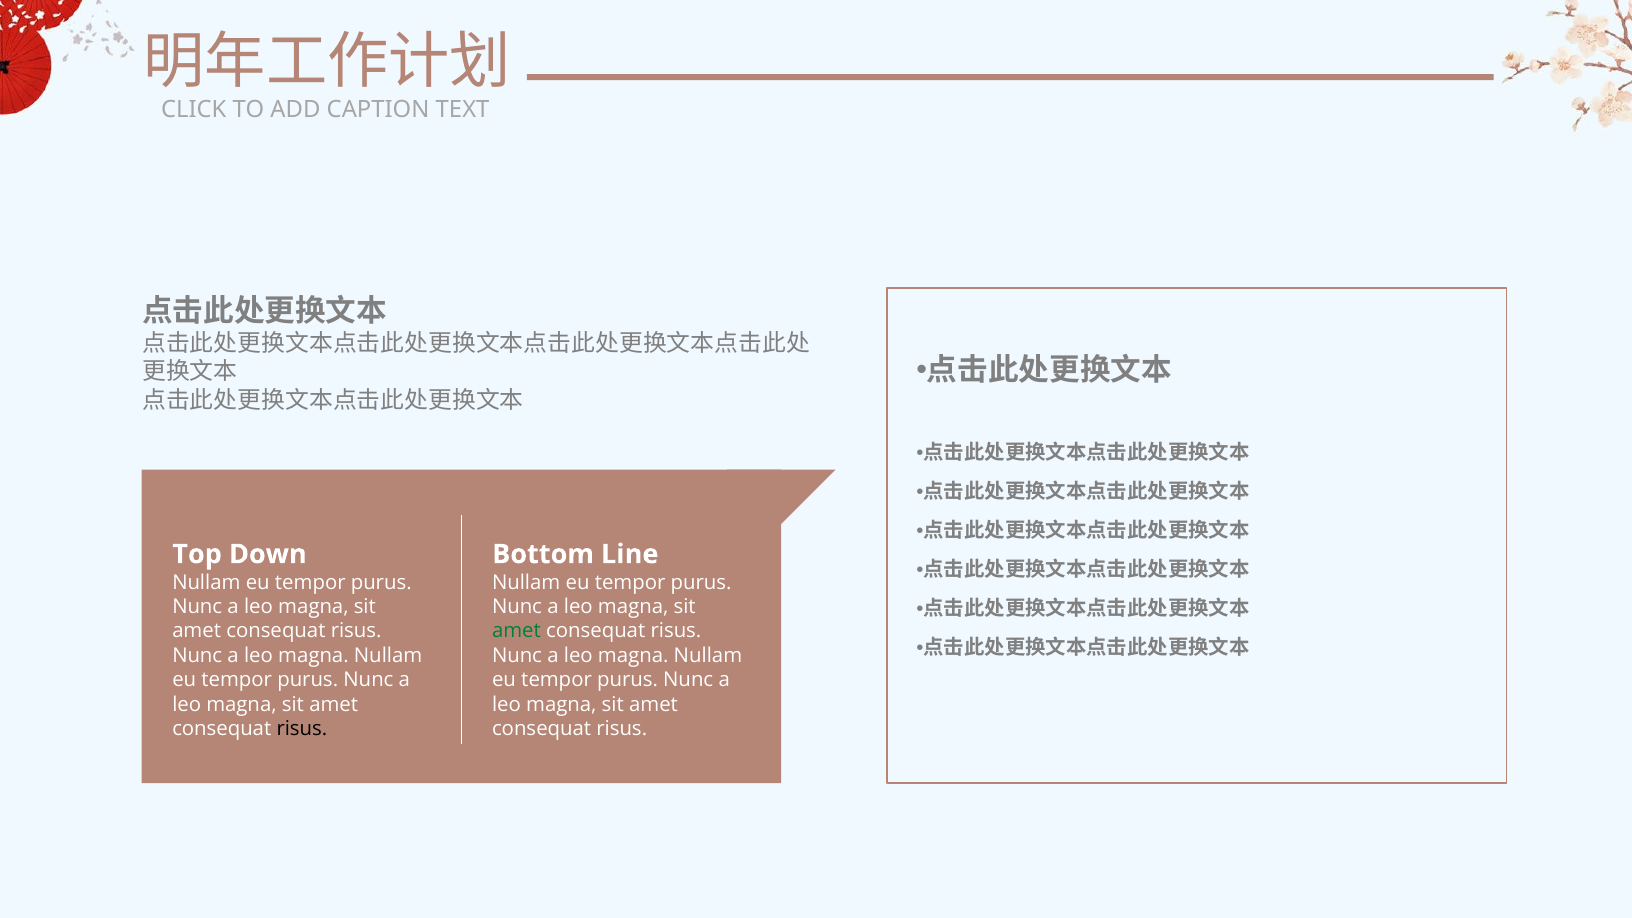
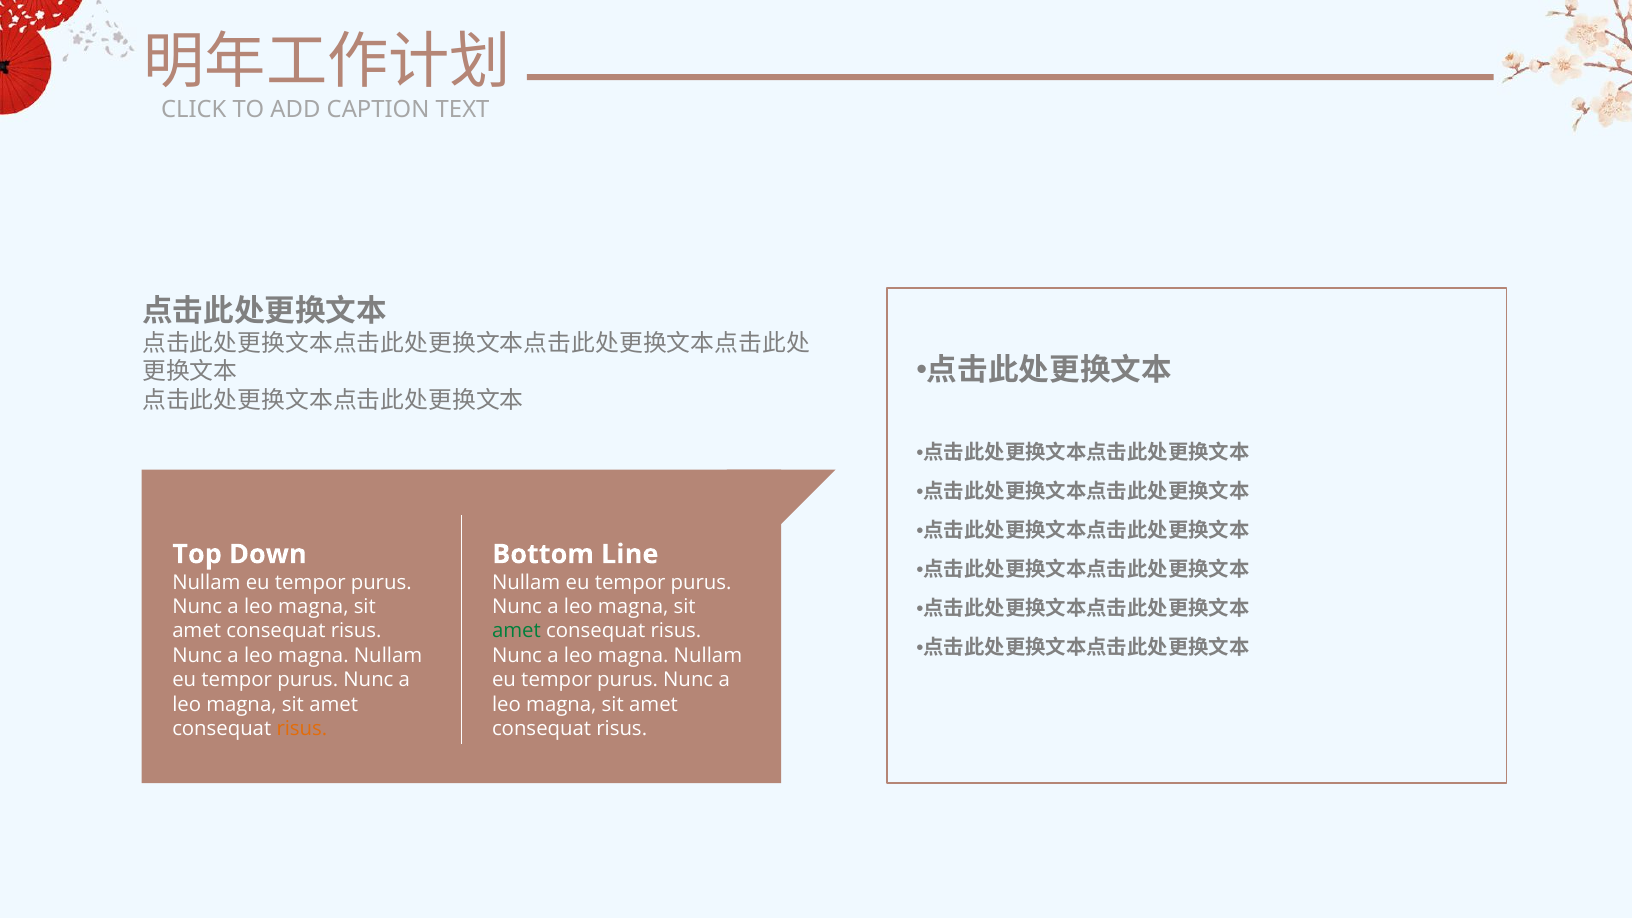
risus colour: black -> orange (302, 729)
